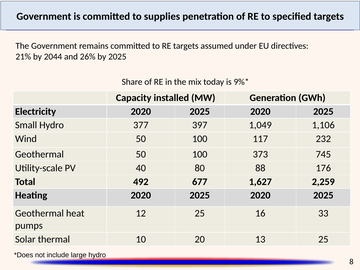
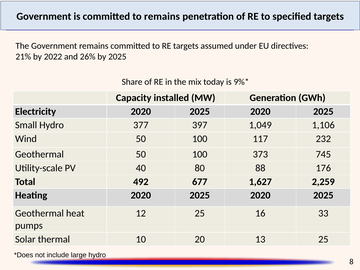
to supplies: supplies -> remains (162, 16)
2044: 2044 -> 2022 (53, 57)
